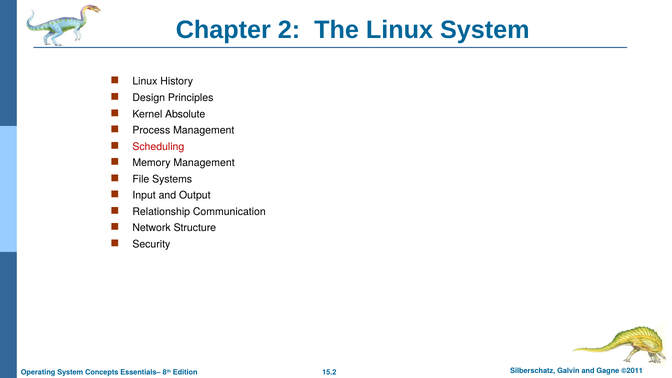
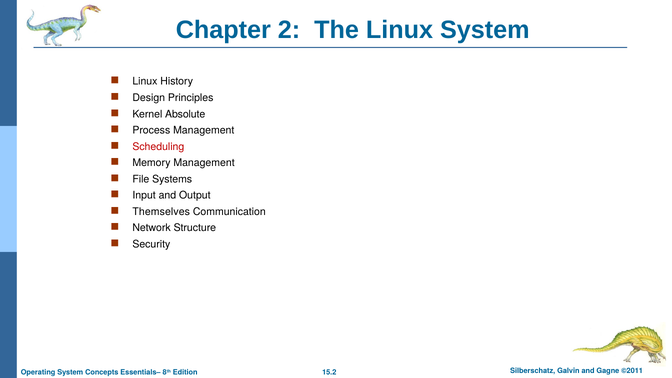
Relationship: Relationship -> Themselves (161, 212)
